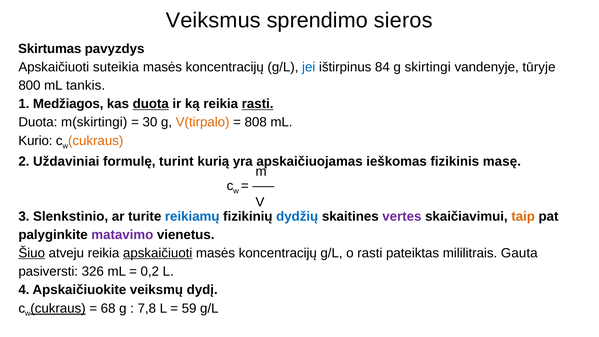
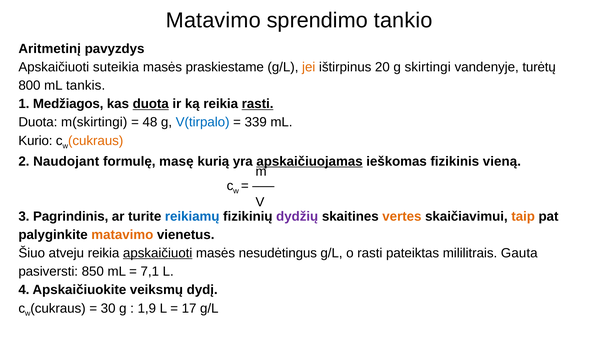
Veiksmus: Veiksmus -> Matavimo (213, 20)
sieros: sieros -> tankio (403, 20)
Skirtumas: Skirtumas -> Aritmetinį (50, 49)
koncentracijų: koncentracijų -> praskiestame (225, 67)
jei colour: blue -> orange (309, 67)
84: 84 -> 20 (382, 67)
tūryje: tūryje -> turėtų (539, 67)
30: 30 -> 48 (150, 122)
V(tirpalo colour: orange -> blue (203, 122)
808: 808 -> 339 (256, 122)
Uždaviniai: Uždaviniai -> Naudojant (66, 161)
turint: turint -> masę (176, 161)
apskaičiuojamas underline: none -> present (310, 161)
masę: masę -> vieną (502, 161)
Slenkstinio: Slenkstinio -> Pagrindinis (71, 216)
dydžių colour: blue -> purple (297, 216)
vertes colour: purple -> orange (402, 216)
matavimo colour: purple -> orange (122, 235)
Šiuo underline: present -> none (32, 253)
koncentracijų: koncentracijų -> nesudėtingus (278, 253)
326: 326 -> 850 (93, 271)
0,2: 0,2 -> 7,1 (150, 271)
cukraus underline: present -> none (58, 308)
68: 68 -> 30 (108, 308)
7,8: 7,8 -> 1,9 (147, 308)
59: 59 -> 17 (189, 308)
